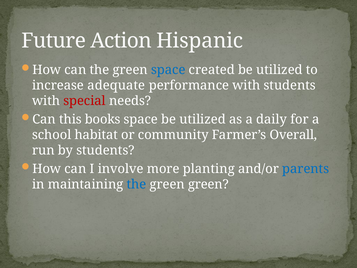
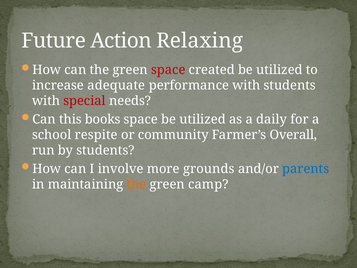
Hispanic: Hispanic -> Relaxing (200, 41)
space colour: blue -> red (168, 70)
habitat: habitat -> respite (96, 135)
planting: planting -> grounds (209, 169)
the colour: blue -> orange (136, 184)
green green: green -> camp (208, 184)
